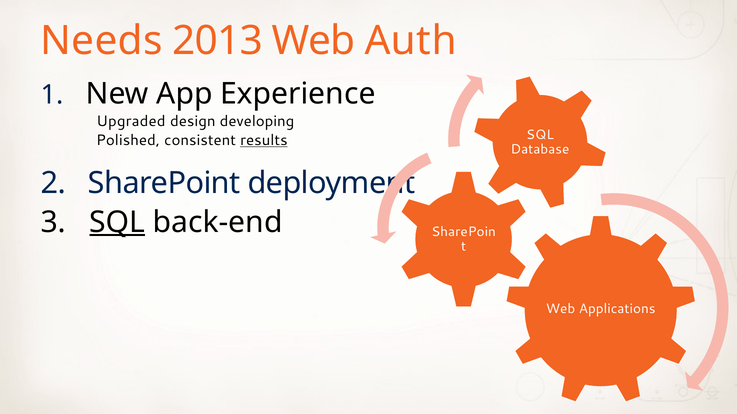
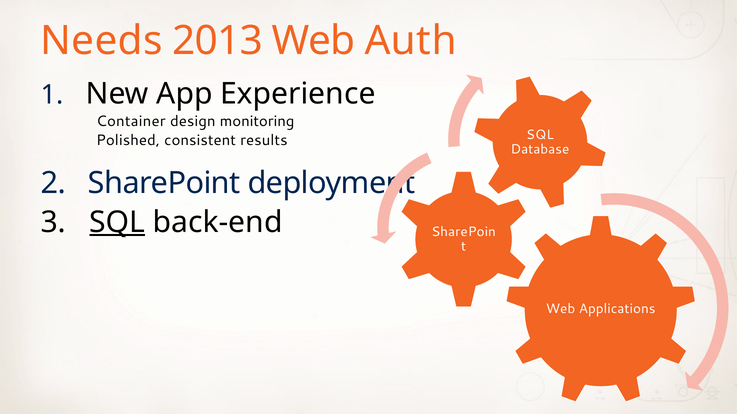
Upgraded: Upgraded -> Container (131, 121)
developing: developing -> monitoring (257, 121)
results underline: present -> none (264, 140)
